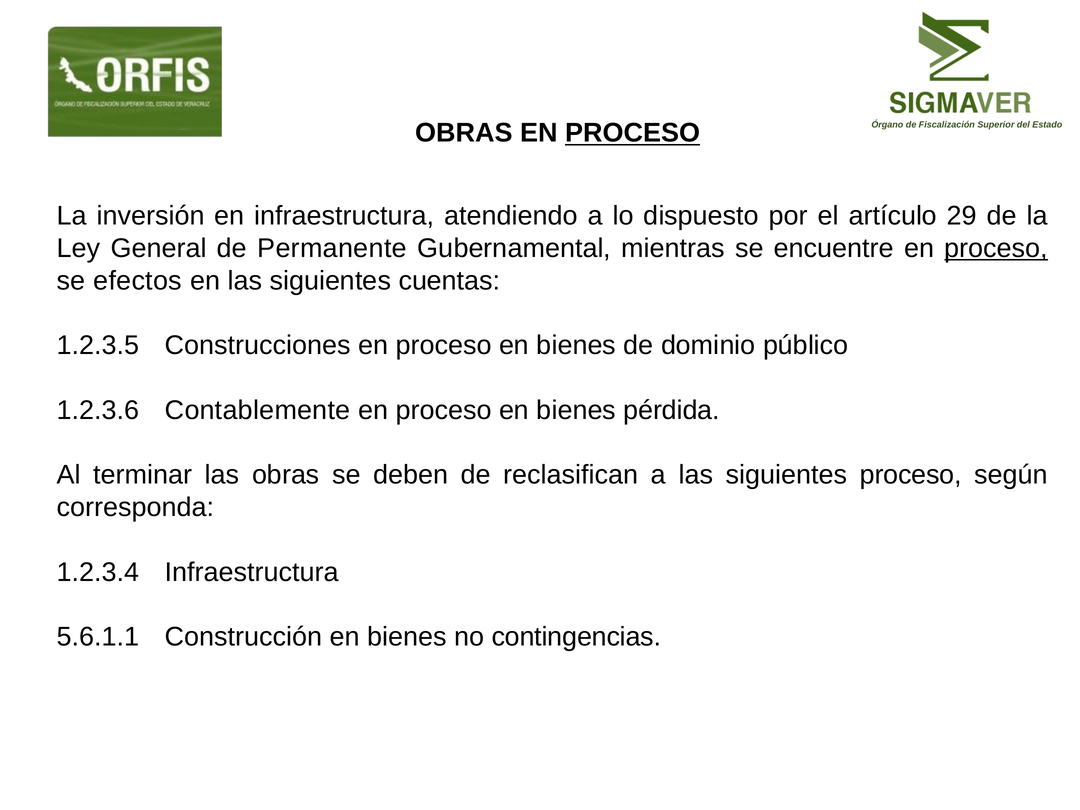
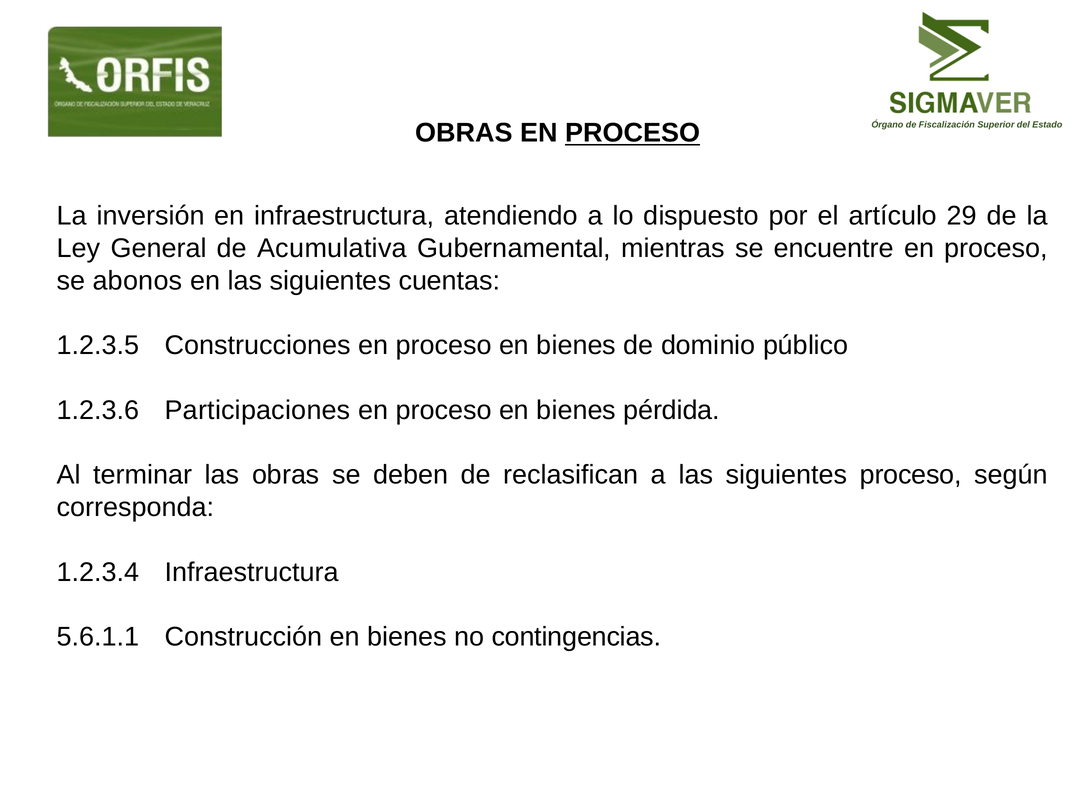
Permanente: Permanente -> Acumulativa (332, 248)
proceso underline: present -> none (996, 248)
efectos: efectos -> abonos (138, 281)
Contablemente: Contablemente -> Participaciones (258, 410)
